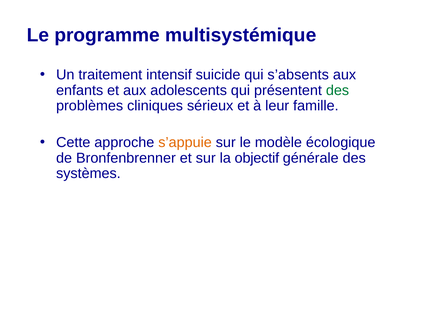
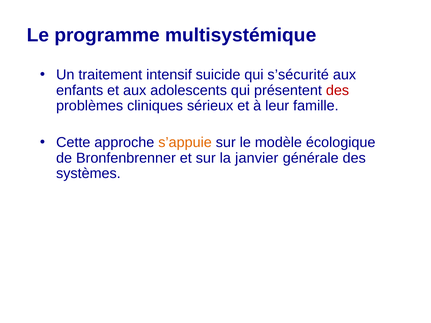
s’absents: s’absents -> s’sécurité (298, 75)
des colour: green -> red (338, 90)
objectif: objectif -> janvier (257, 158)
